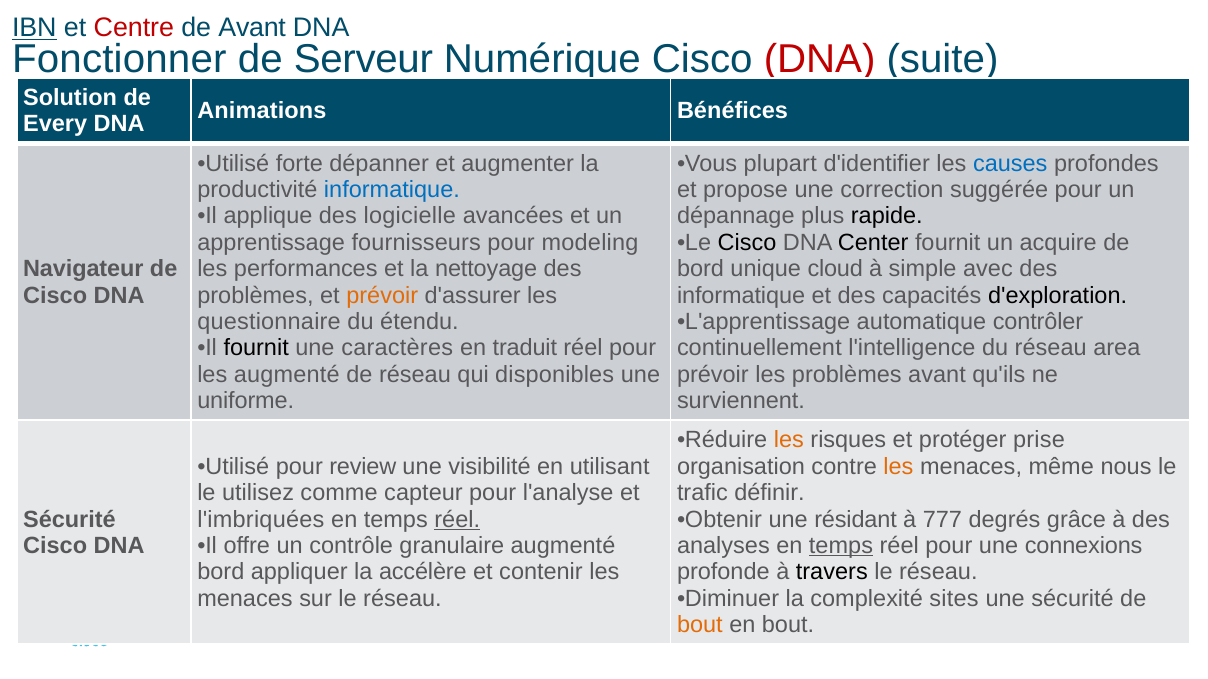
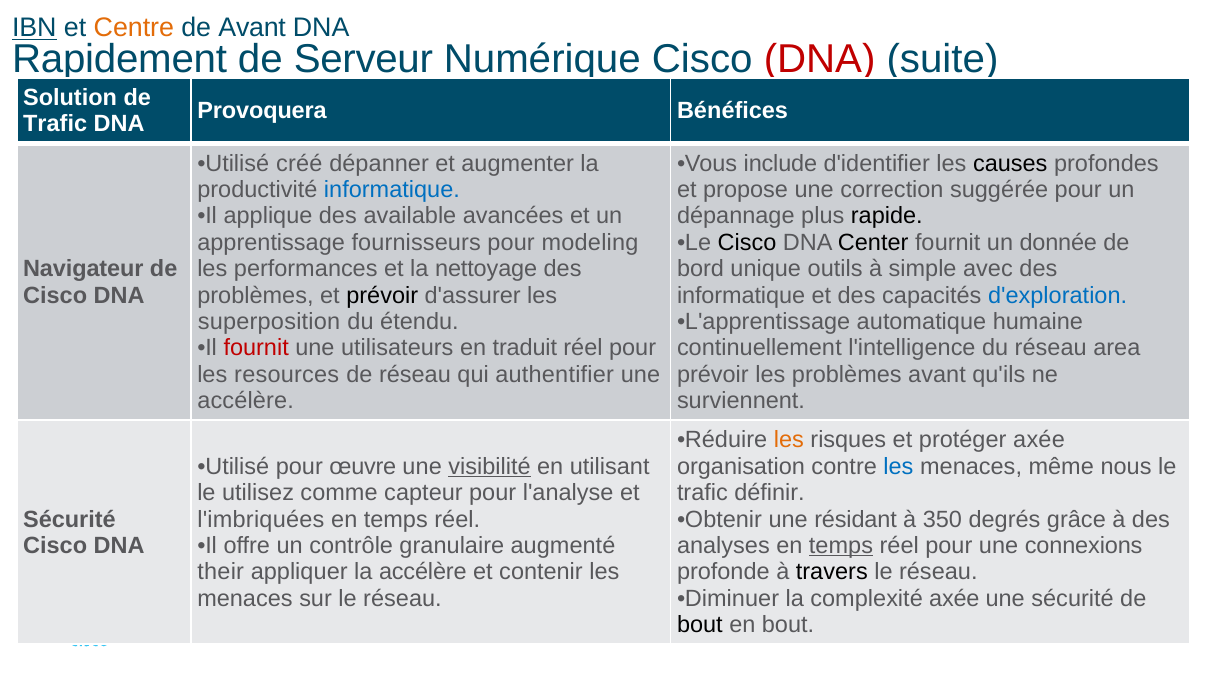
Centre colour: red -> orange (134, 28)
Fonctionner: Fonctionner -> Rapidement (120, 59)
Animations: Animations -> Provoquera (262, 111)
Every: Every -> Trafic (55, 124)
forte: forte -> créé (299, 164)
plupart: plupart -> include (780, 164)
causes colour: blue -> black (1010, 164)
logicielle: logicielle -> available (410, 216)
acquire: acquire -> donnée (1058, 243)
cloud: cloud -> outils (835, 269)
prévoir colour: orange -> black (382, 296)
d'exploration colour: black -> blue (1058, 296)
questionnaire: questionnaire -> superposition (269, 322)
contrôler: contrôler -> humaine (1038, 322)
fournit colour: black -> red (256, 348)
caractères: caractères -> utilisateurs (397, 348)
les augmenté: augmenté -> resources (287, 375)
disponibles: disponibles -> authentifier (555, 375)
uniforme: uniforme -> accélère (246, 401)
protéger prise: prise -> axée (1039, 441)
review: review -> œuvre (363, 467)
visibilité underline: none -> present (489, 467)
les colour: orange -> blue (898, 467)
réel underline: present -> none (457, 520)
777: 777 -> 350 (942, 520)
bord: bord -> their (221, 573)
complexité sites: sites -> axée (954, 599)
bout colour: orange -> black (700, 625)
